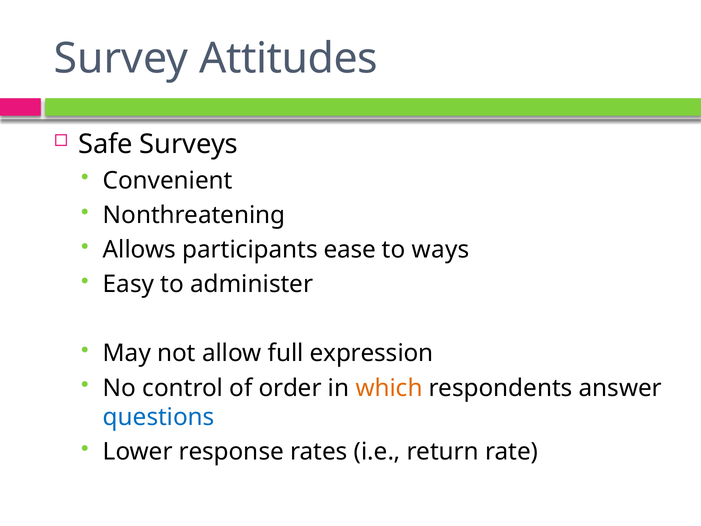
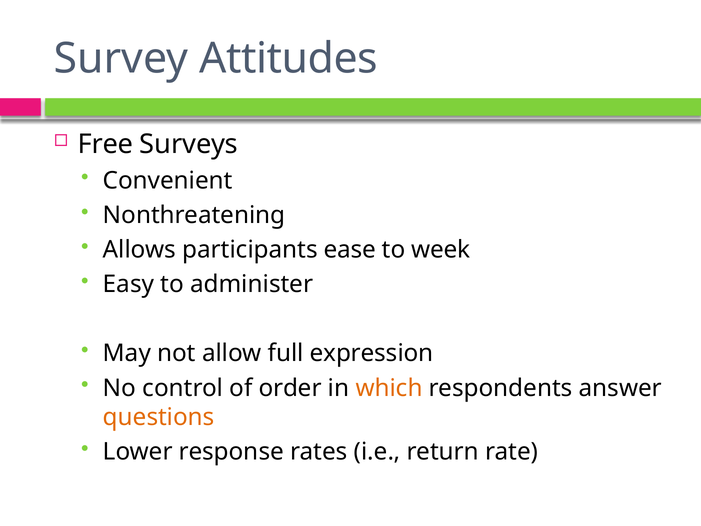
Safe: Safe -> Free (106, 144)
ways: ways -> week (441, 250)
questions colour: blue -> orange (159, 417)
